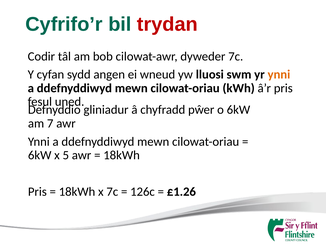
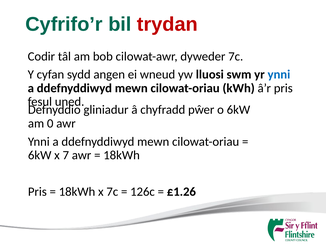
ynni colour: orange -> blue (279, 75)
7: 7 -> 0 (50, 124)
5: 5 -> 7 (66, 156)
